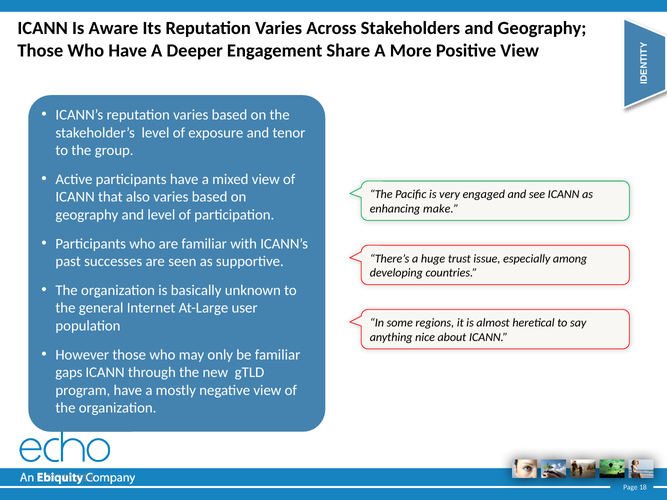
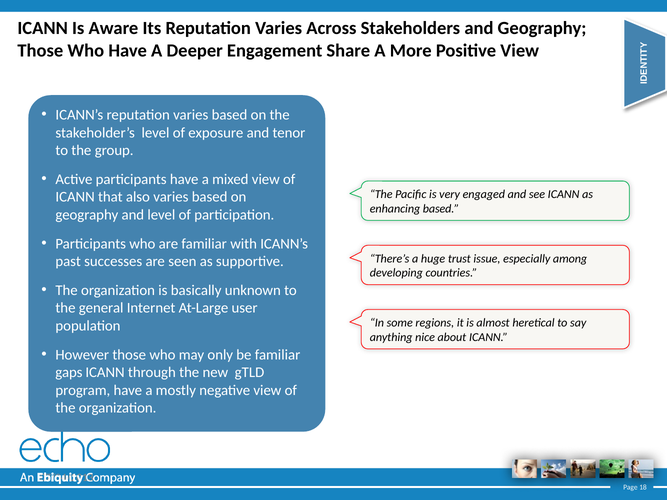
enhancing make: make -> based (441, 209)
